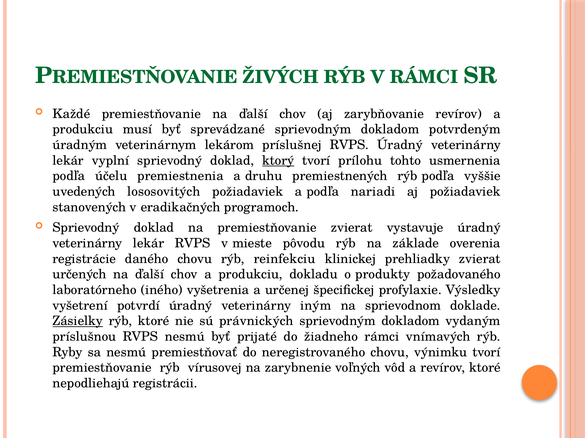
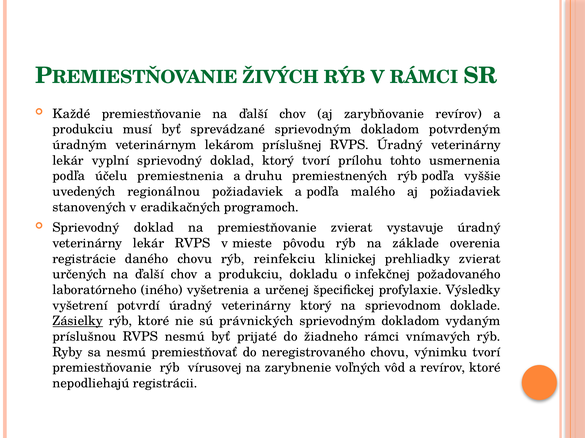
ktorý underline: present -> none (278, 161)
lososovitých: lososovitých -> regionálnou (164, 192)
nariadi: nariadi -> malého (373, 192)
produkty: produkty -> infekčnej (383, 275)
veterinárny iným: iným -> ktorý (316, 306)
